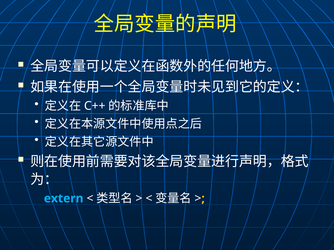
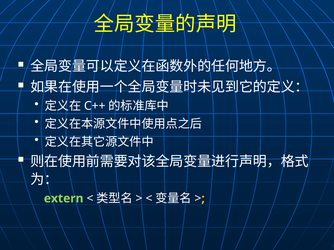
extern colour: light blue -> light green (64, 199)
